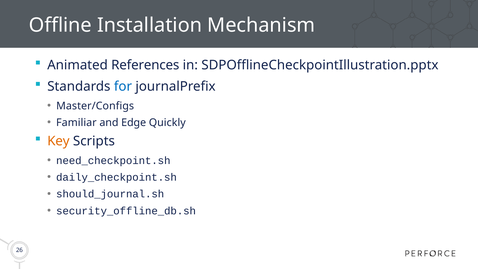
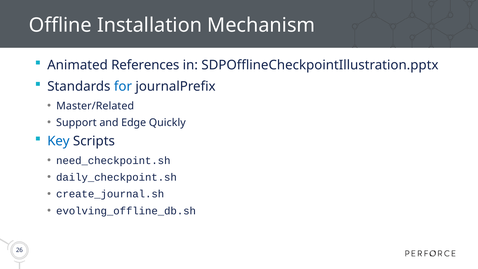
Master/Configs: Master/Configs -> Master/Related (95, 106)
Familiar: Familiar -> Support (76, 123)
Key colour: orange -> blue (58, 141)
should_journal.sh: should_journal.sh -> create_journal.sh (110, 194)
security_offline_db.sh: security_offline_db.sh -> evolving_offline_db.sh (126, 211)
